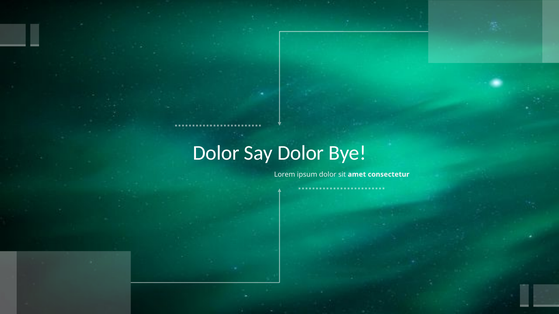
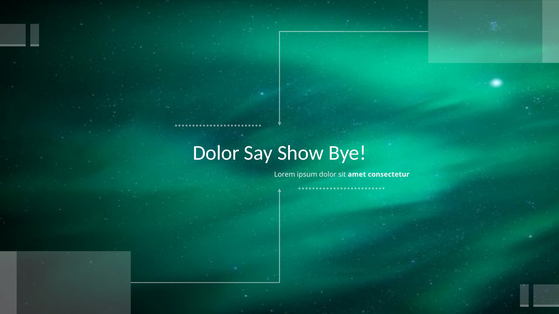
Say Dolor: Dolor -> Show (301, 153)
